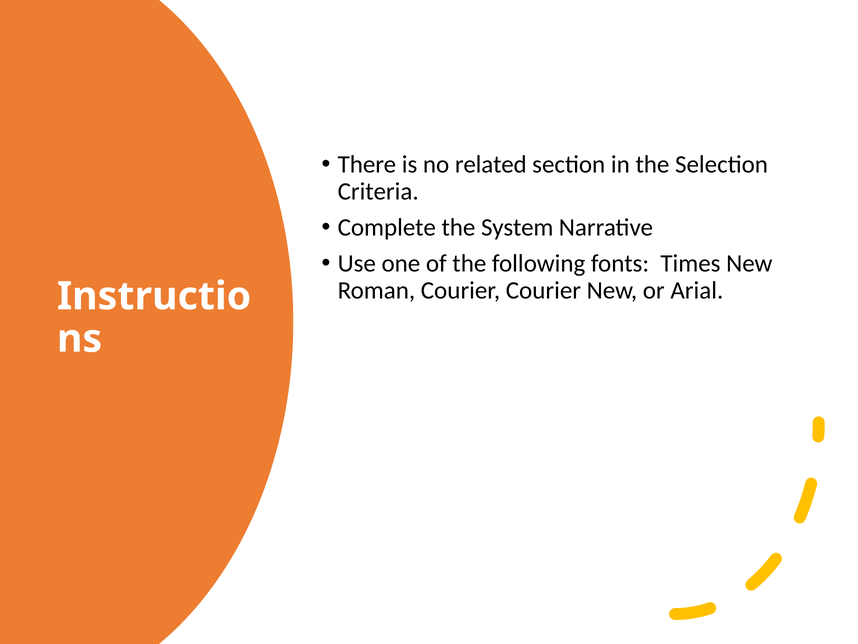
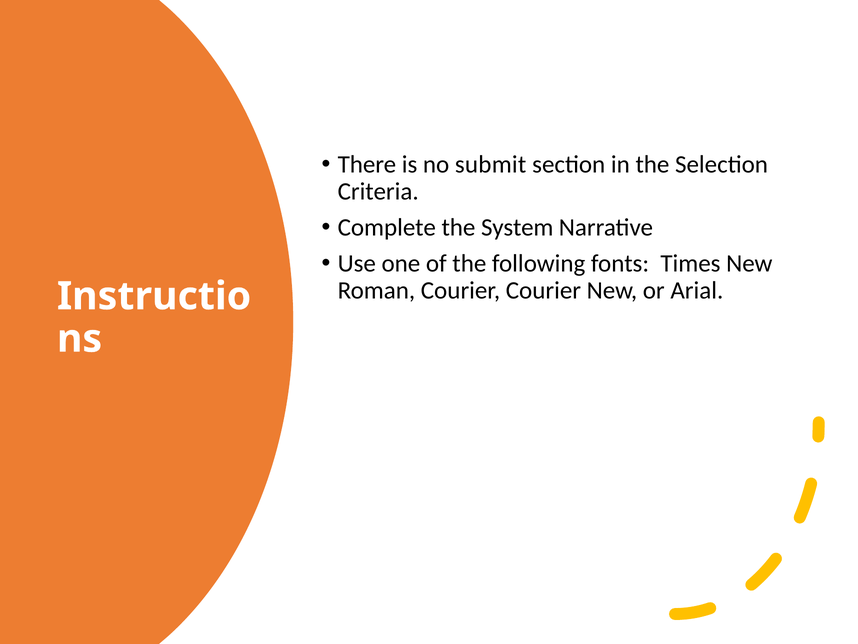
related: related -> submit (491, 164)
